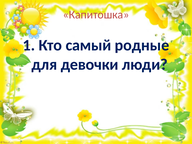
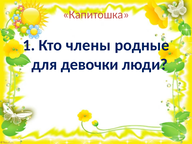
самый: самый -> члены (88, 45)
